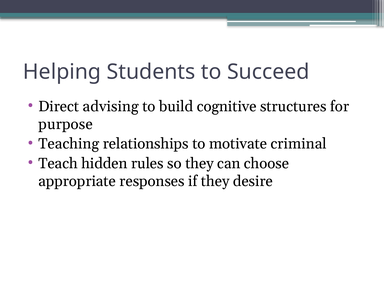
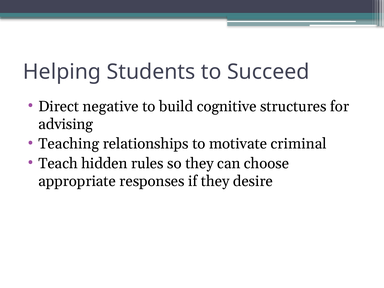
advising: advising -> negative (111, 106)
purpose: purpose -> advising (66, 124)
